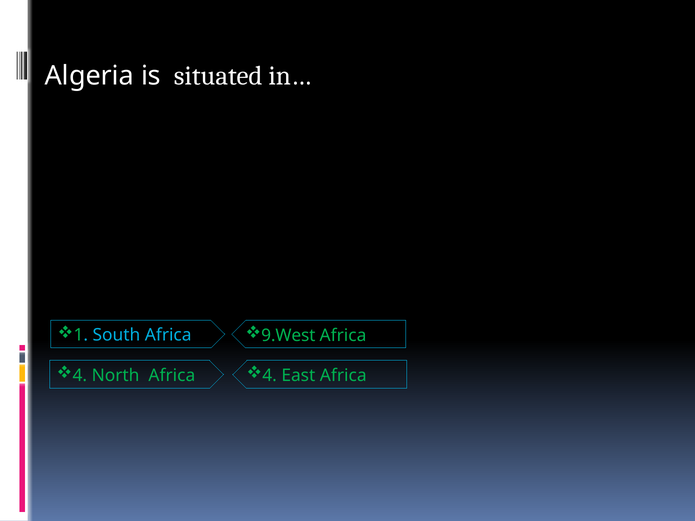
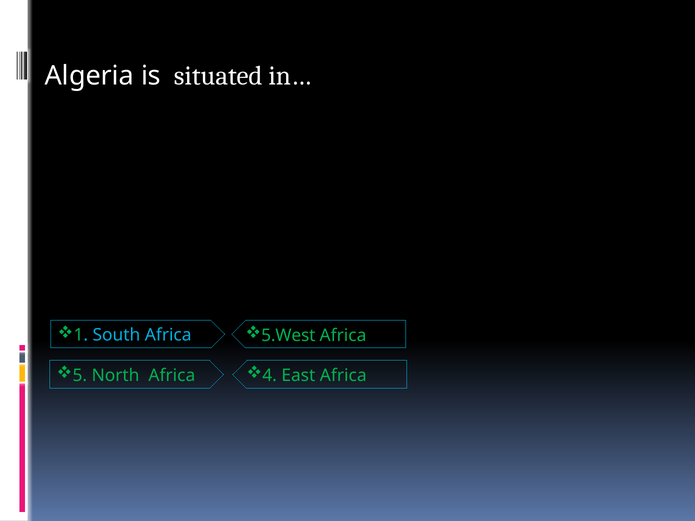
9.West: 9.West -> 5.West (288, 335)
4: 4 -> 5 (80, 376)
